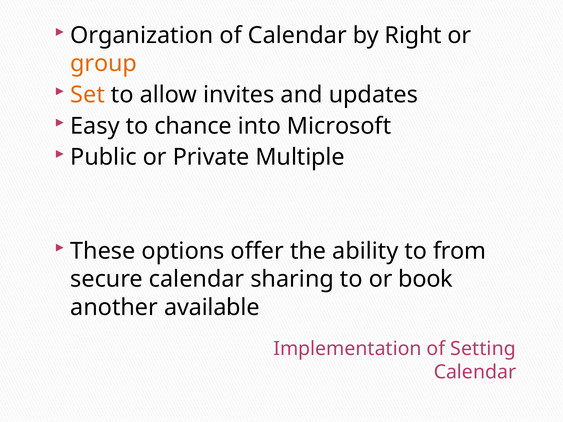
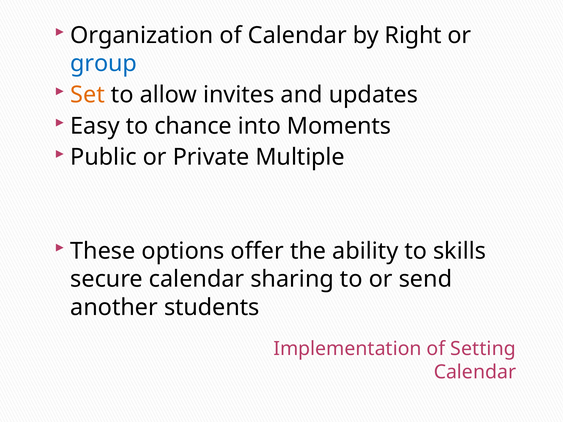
group colour: orange -> blue (104, 64)
Microsoft: Microsoft -> Moments (339, 126)
from: from -> skills (460, 251)
book: book -> send (425, 279)
available: available -> students (212, 307)
